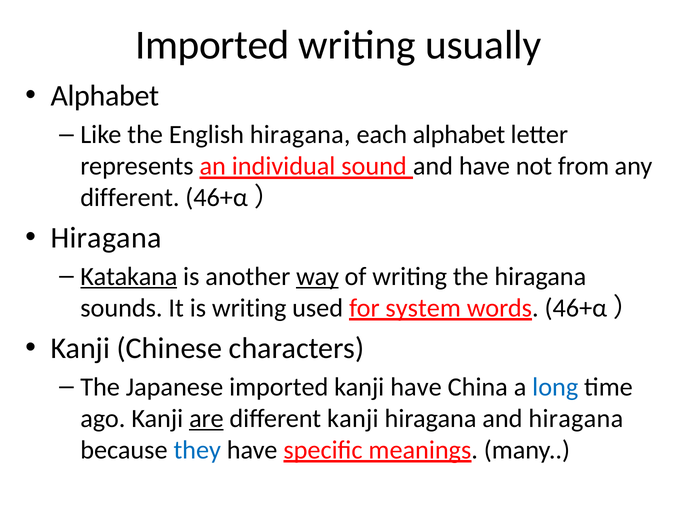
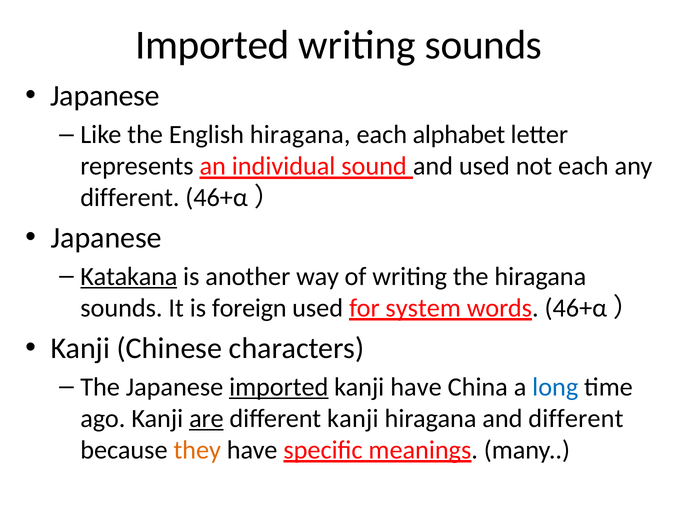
writing usually: usually -> sounds (483, 45)
Alphabet: Alphabet -> Japanese (105, 96)
and have: have -> used (484, 166)
not from: from -> each (583, 166)
Hiragana: Hiragana -> Japanese (106, 238)
way underline: present -> none (318, 277)
is writing: writing -> foreign (249, 308)
imported underline: none -> present (279, 387)
and hiragana: hiragana -> different (576, 418)
they colour: blue -> orange (197, 450)
